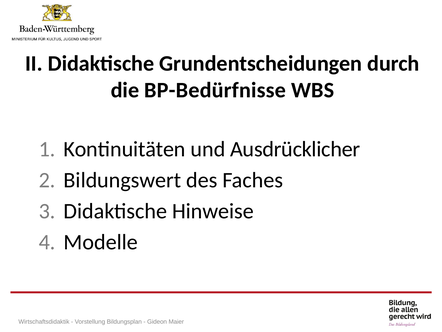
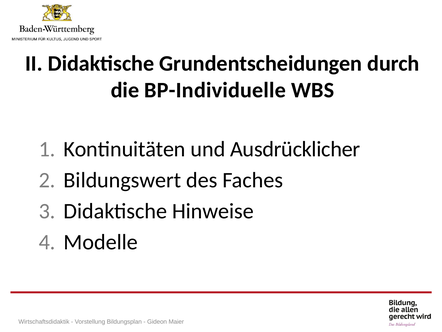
BP-Bedürfnisse: BP-Bedürfnisse -> BP-Individuelle (215, 90)
